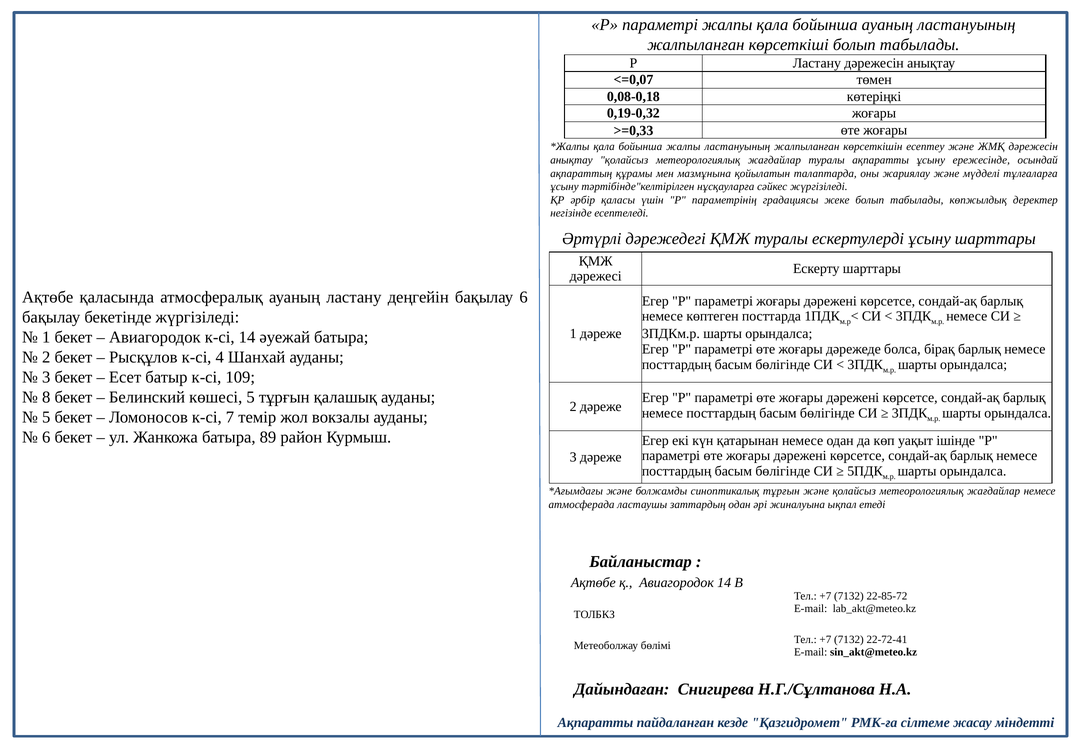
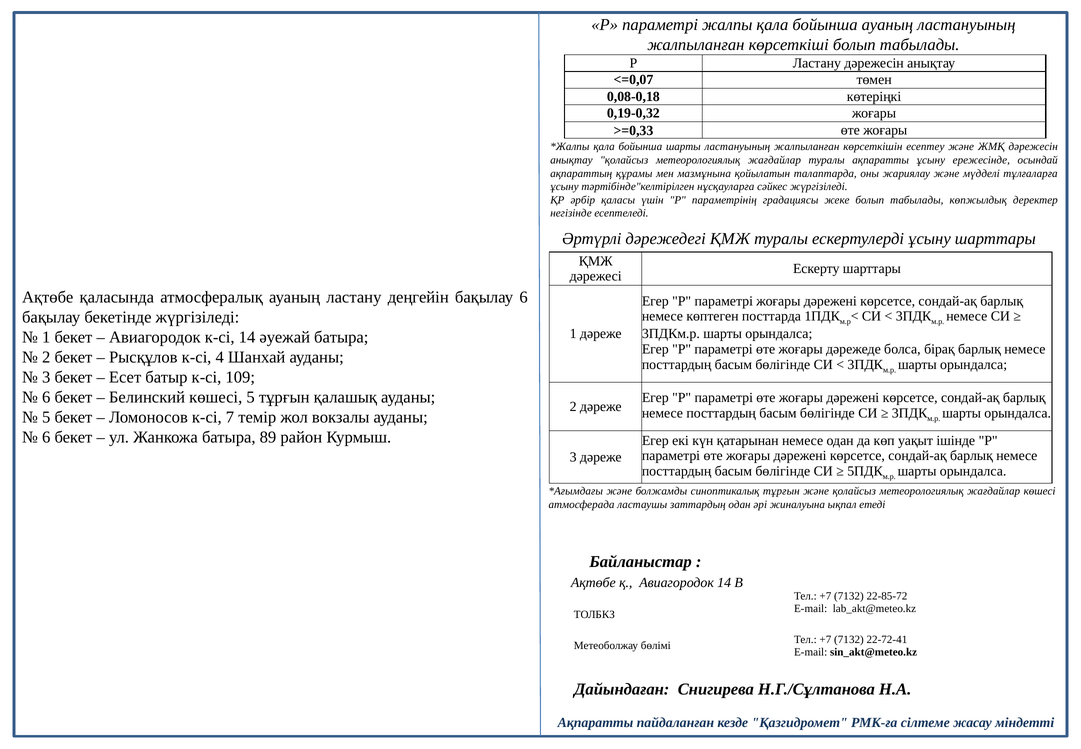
бойынша жалпы: жалпы -> шарты (683, 147)
8: 8 -> 6 (46, 397)
жағдайлар немесе: немесе -> көшесі (1040, 491)
